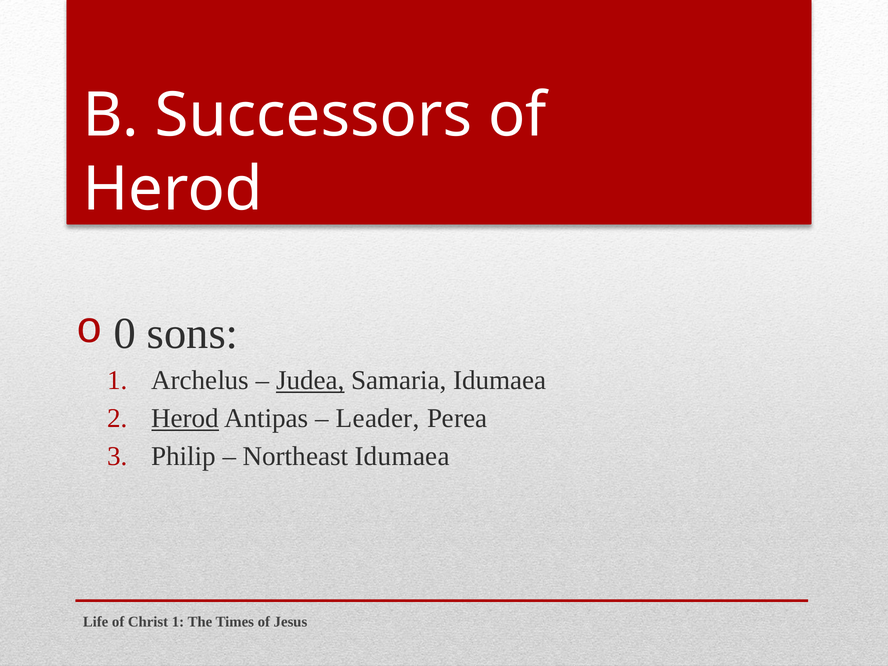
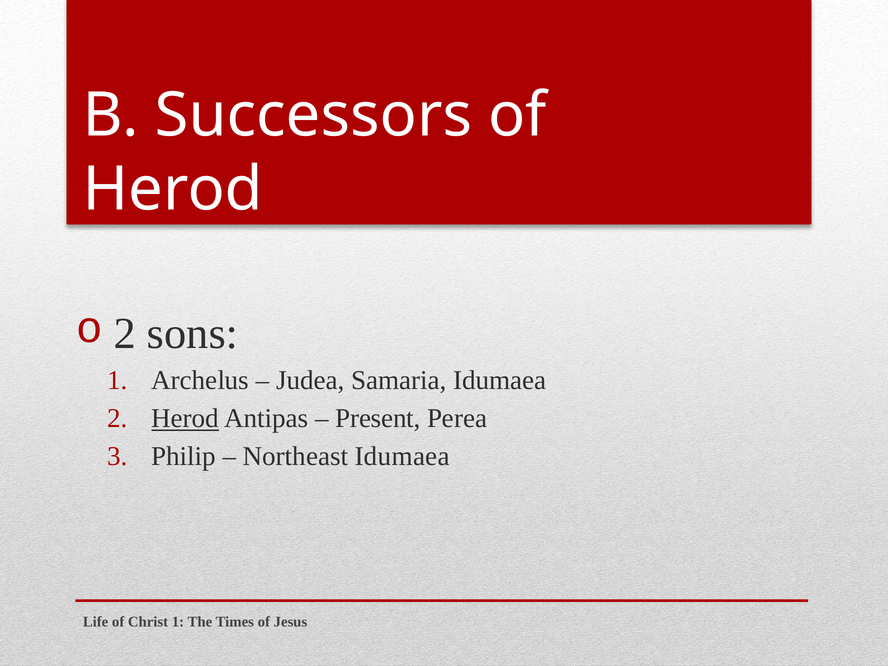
0: 0 -> 2 (125, 333)
Judea underline: present -> none (310, 380)
Leader: Leader -> Present (378, 418)
